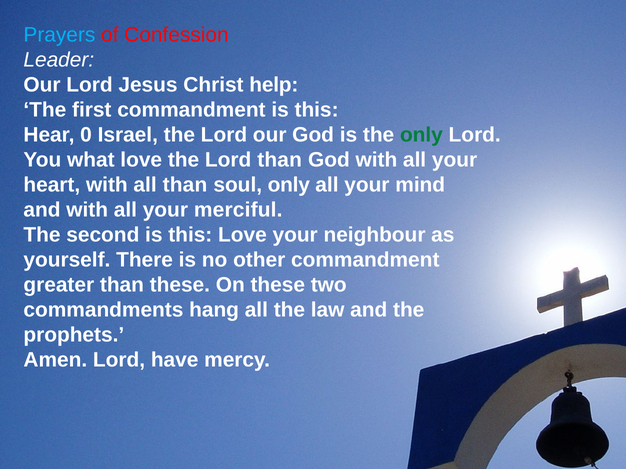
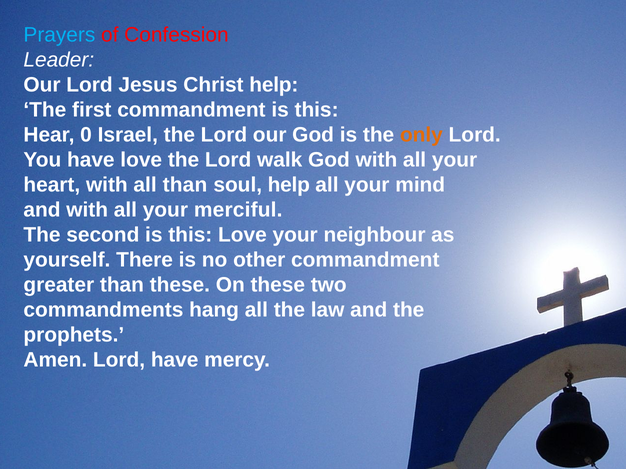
only colour: green -> orange (421, 135)
You what: what -> have (91, 160)
Lord than: than -> walk (280, 160)
soul only: only -> help (289, 185)
